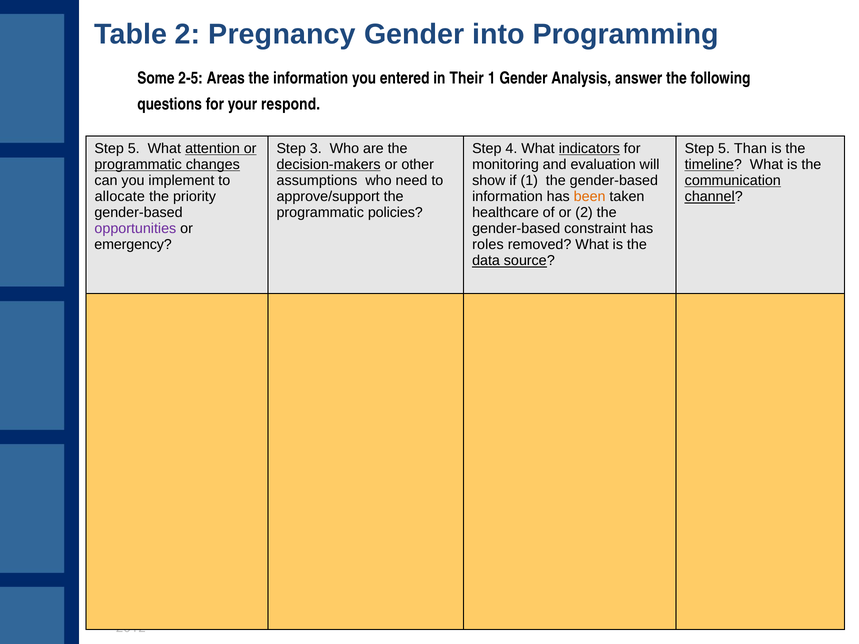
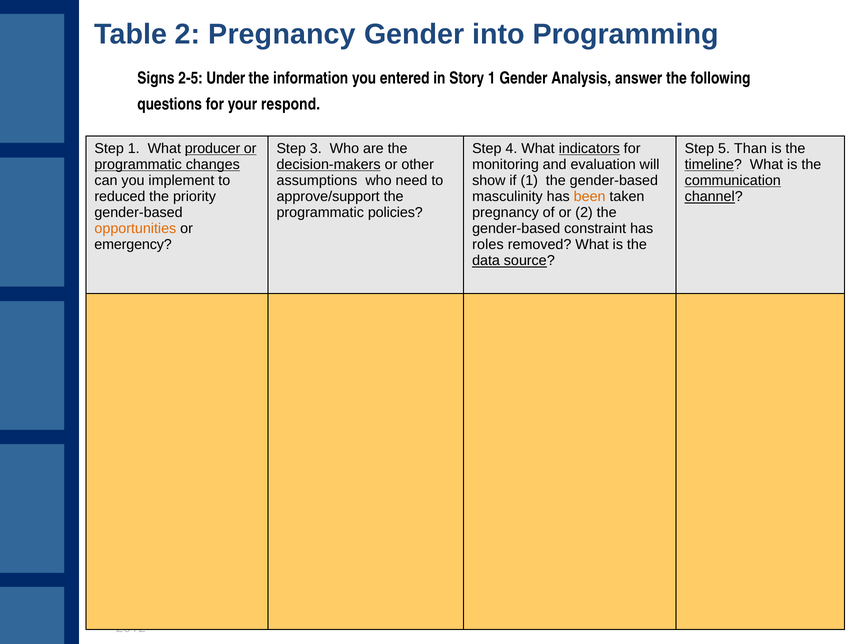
Some: Some -> Signs (156, 78)
Areas: Areas -> Under (226, 78)
Their: Their -> Story (467, 78)
5: 5 -> 1 (134, 149)
attention: attention -> producer (213, 149)
allocate: allocate -> reduced (120, 197)
information: information -> masculinity (507, 197)
healthcare: healthcare -> pregnancy (505, 213)
opportunities colour: purple -> orange (135, 229)
